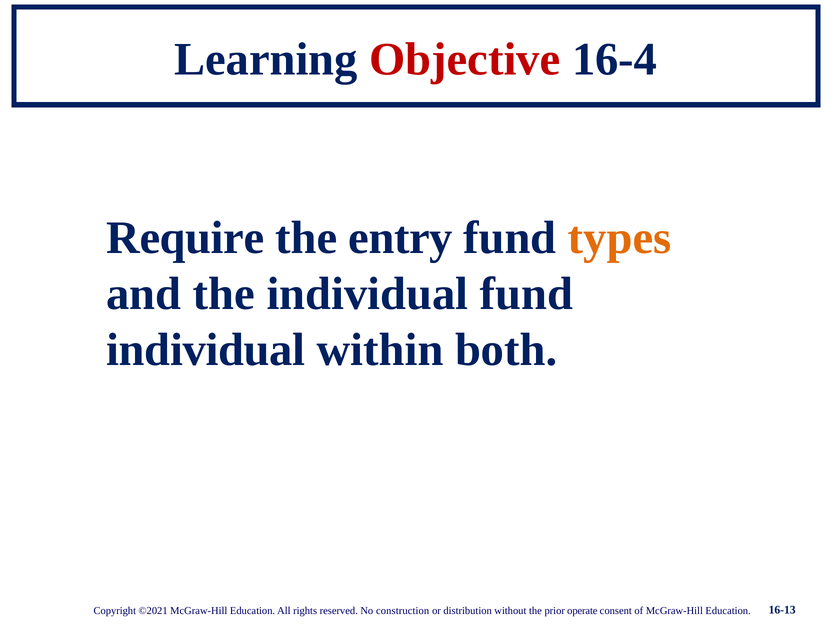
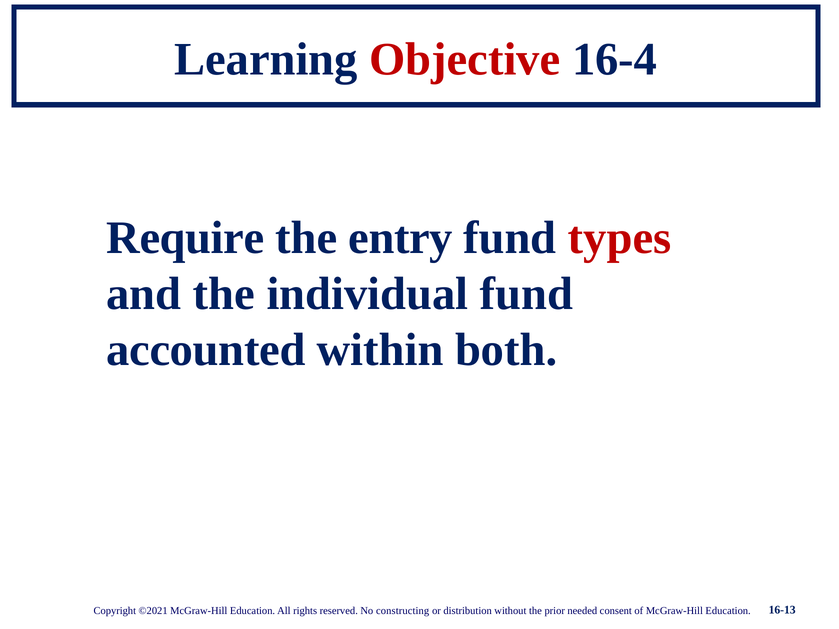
types colour: orange -> red (620, 238)
individual: individual -> accounted (206, 350)
construction: construction -> constructing (403, 611)
operate: operate -> needed (582, 611)
